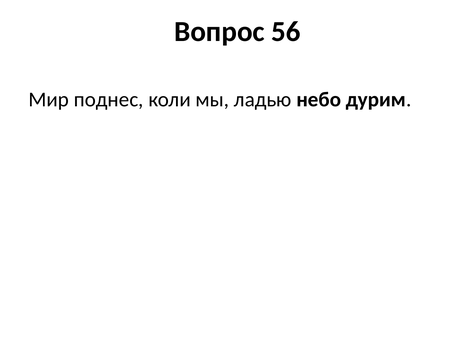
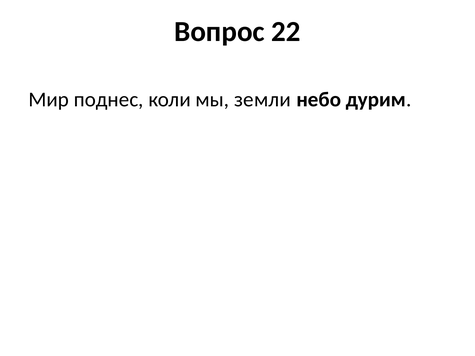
56: 56 -> 22 (286, 32)
ладью: ладью -> земли (263, 100)
